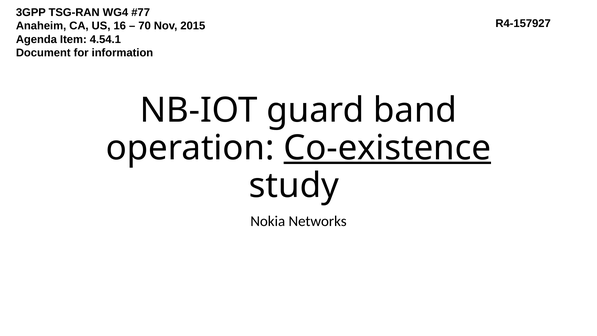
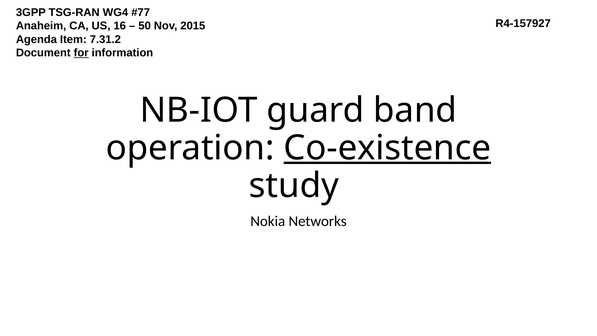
70: 70 -> 50 (145, 26)
4.54.1: 4.54.1 -> 7.31.2 (105, 39)
for underline: none -> present (81, 53)
